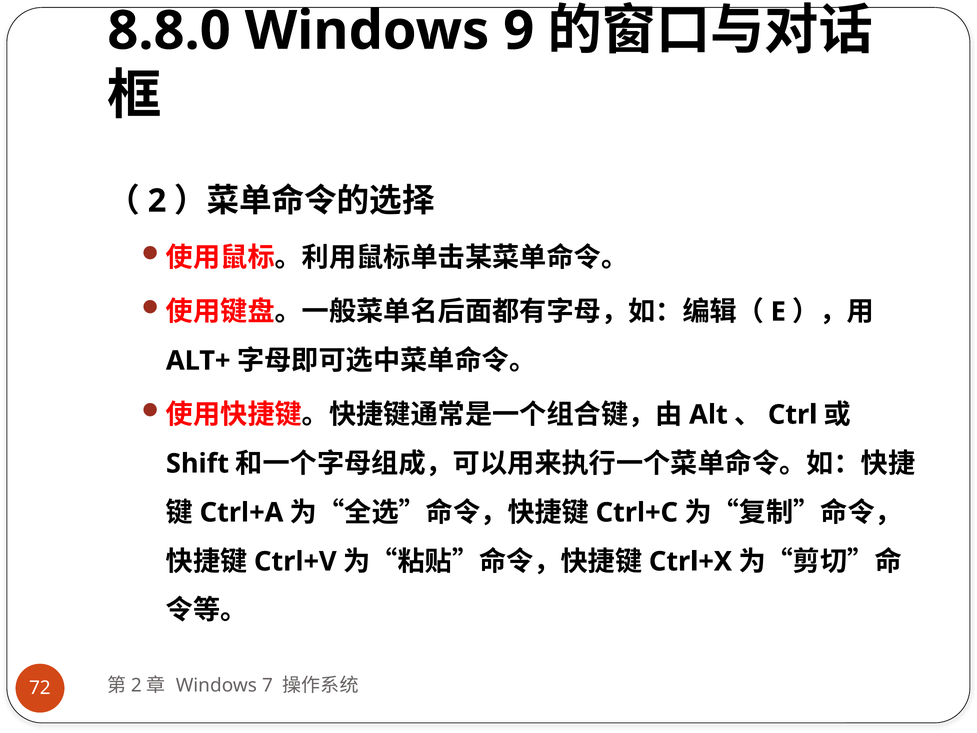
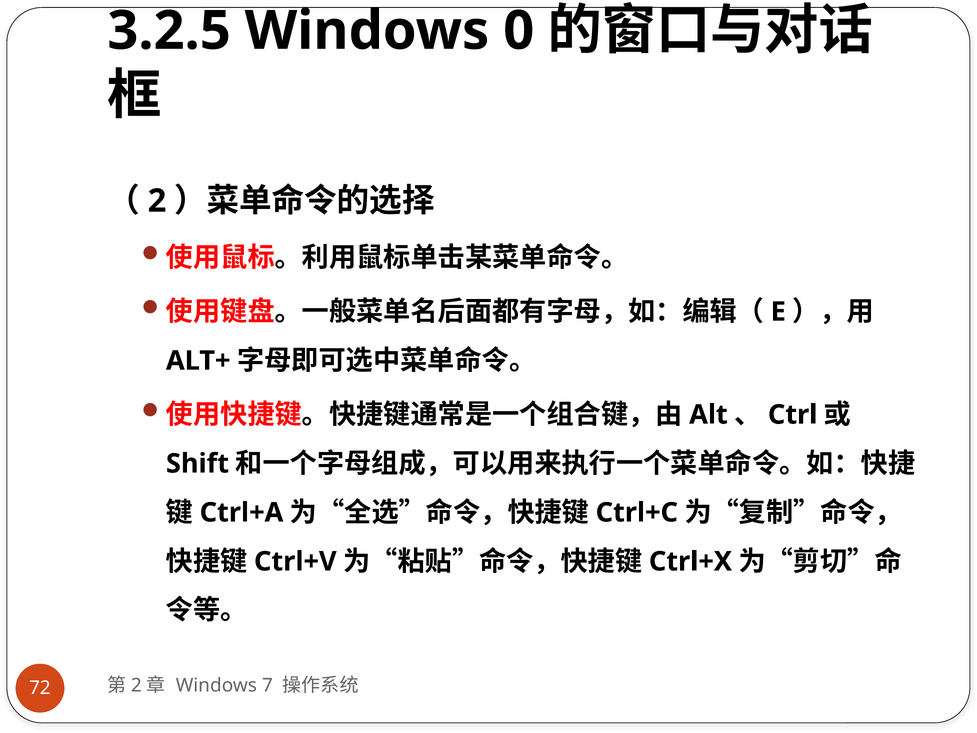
8.8.0: 8.8.0 -> 3.2.5 (169, 31)
9: 9 -> 0 (519, 31)
